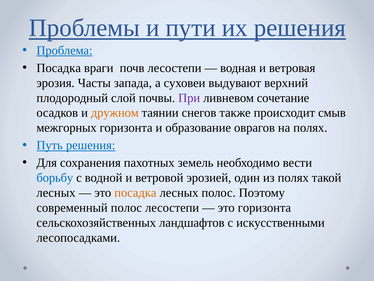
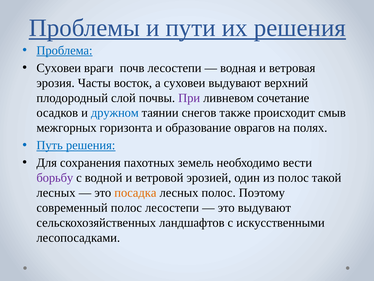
Посадка: Посадка -> Суховеи (59, 68)
запада: запада -> восток (133, 83)
дружном colour: orange -> blue (115, 113)
борьбу colour: blue -> purple (55, 177)
из полях: полях -> полос (293, 177)
это горизонта: горизонта -> выдувают (264, 207)
